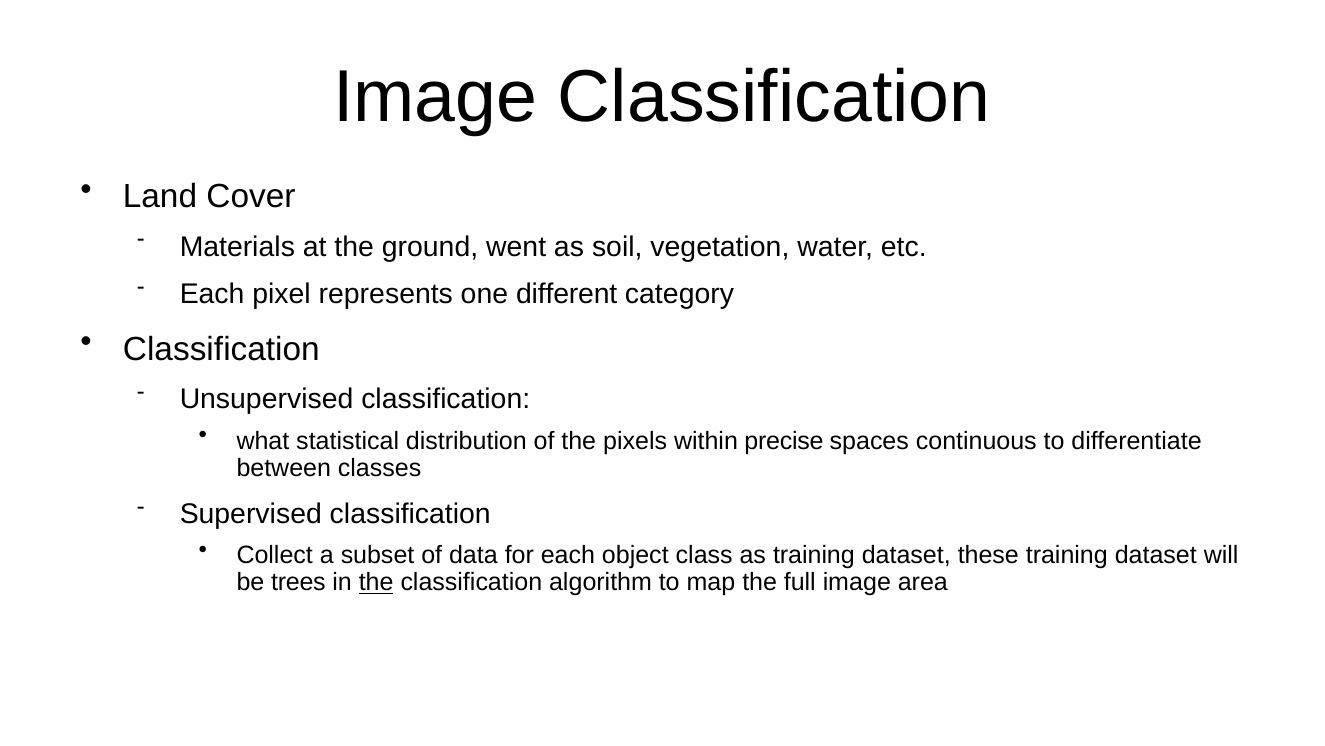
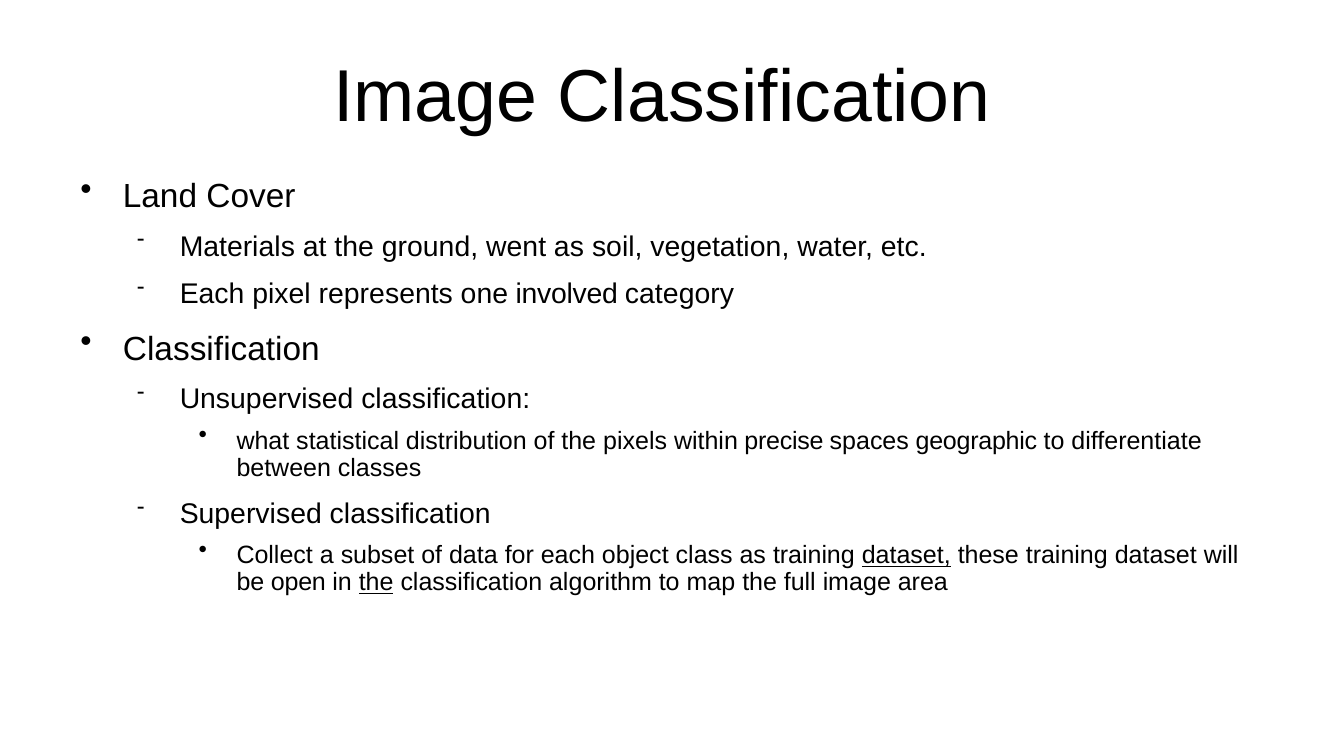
different: different -> involved (567, 294)
continuous: continuous -> geographic (976, 440)
dataset underline: none -> present (906, 555)
trees: trees -> open (298, 582)
